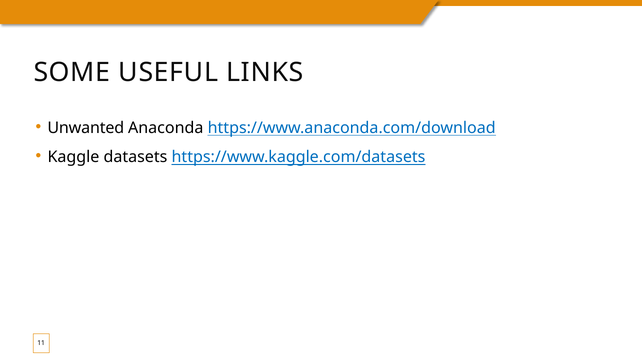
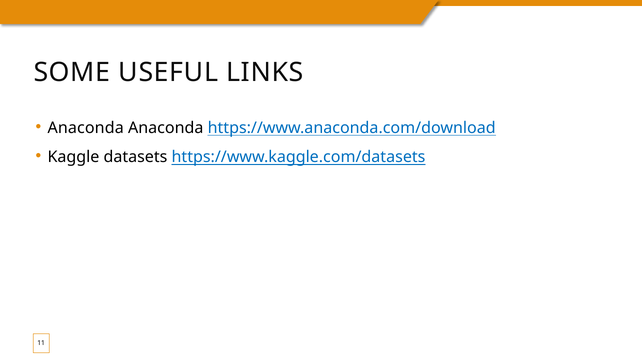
Unwanted: Unwanted -> Anaconda (86, 128)
